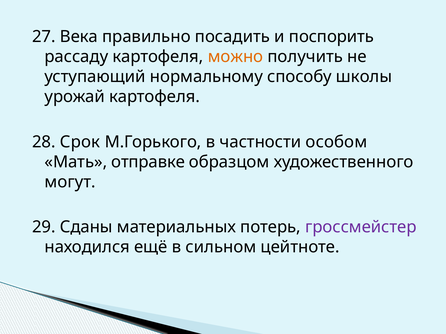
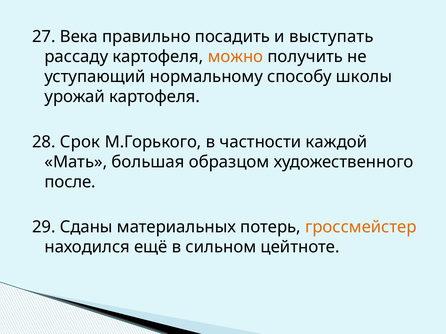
поспорить: поспорить -> выступать (331, 37)
особом: особом -> каждой (336, 142)
отправке: отправке -> большая (148, 162)
могут: могут -> после (70, 182)
гроссмейстер colour: purple -> orange (361, 227)
